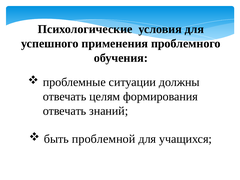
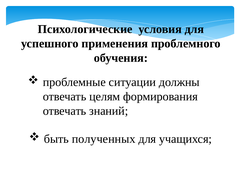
проблемной: проблемной -> полученных (104, 139)
